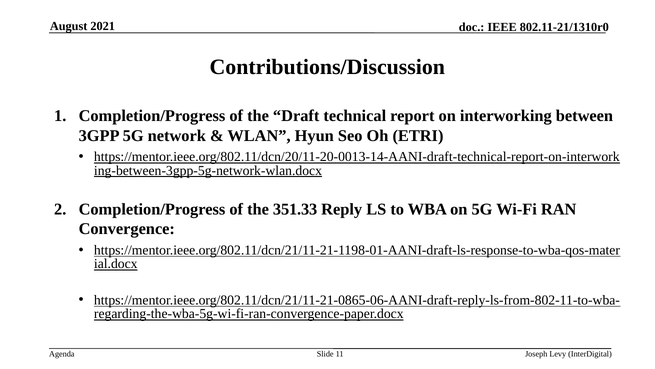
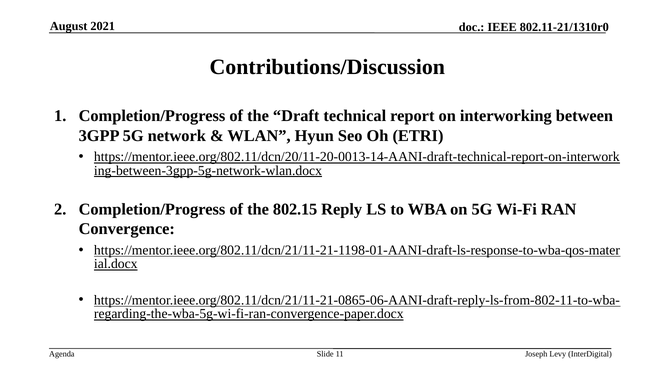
351.33: 351.33 -> 802.15 (295, 209)
